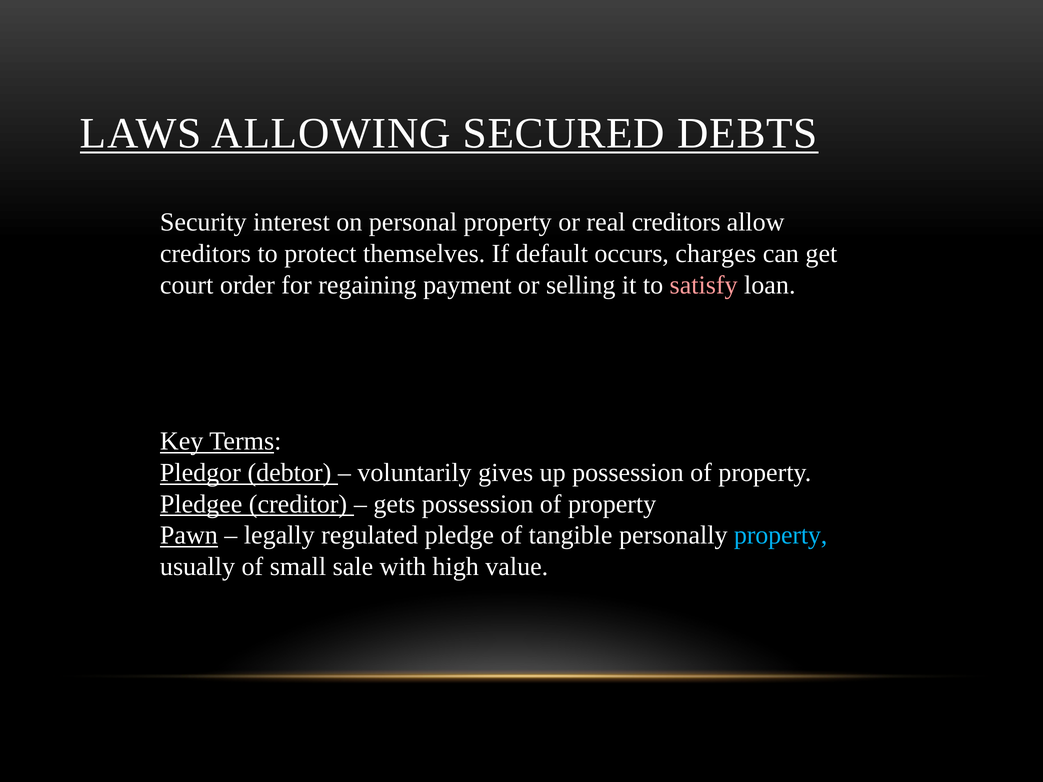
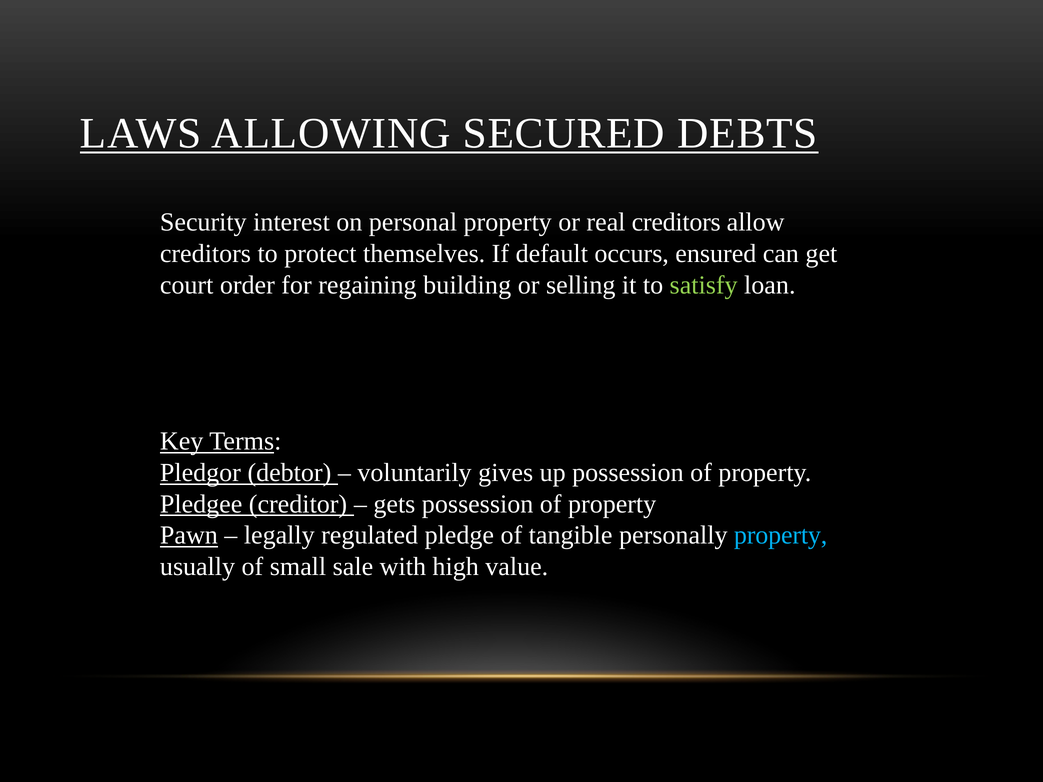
charges: charges -> ensured (716, 254)
payment: payment -> building (467, 285)
satisfy colour: pink -> light green (704, 285)
